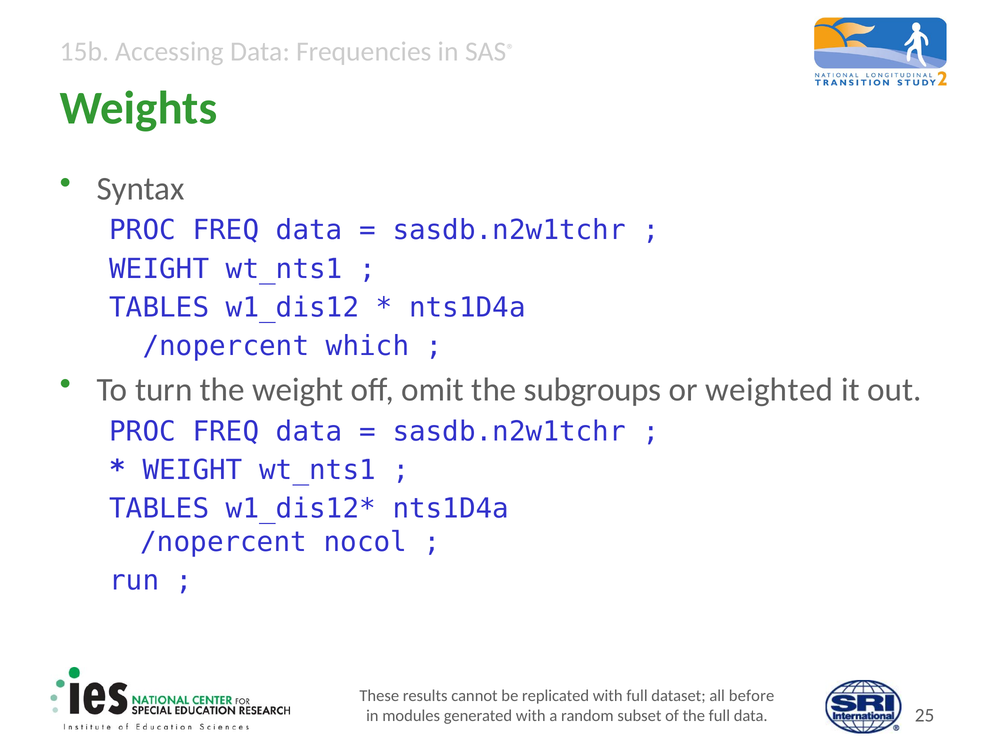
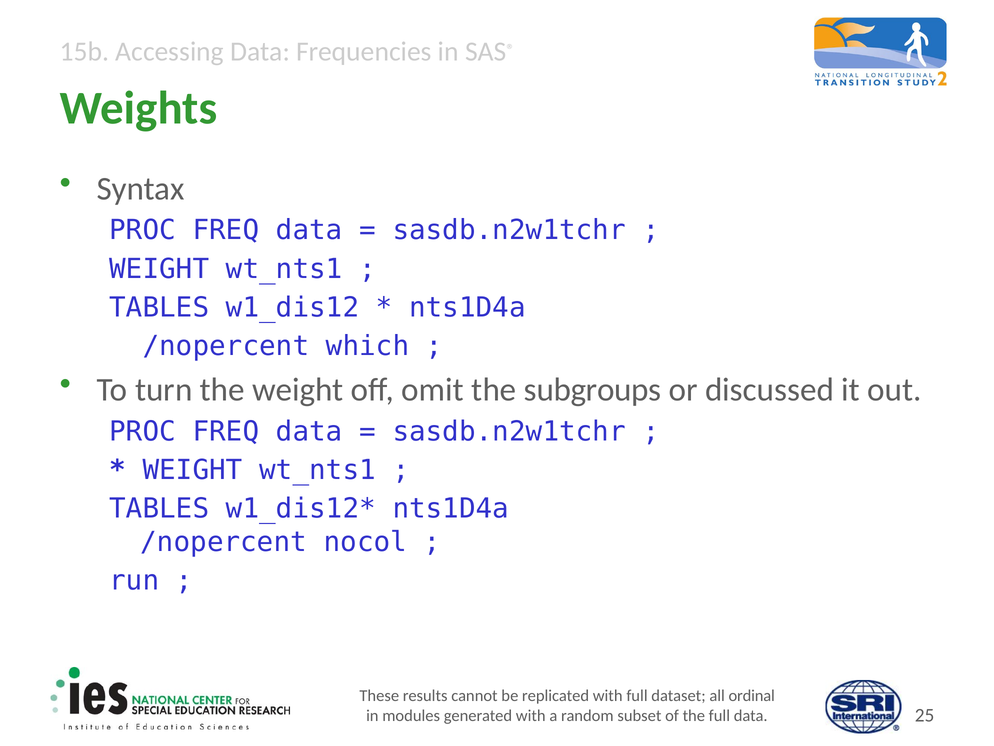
weighted: weighted -> discussed (769, 390)
before: before -> ordinal (752, 695)
